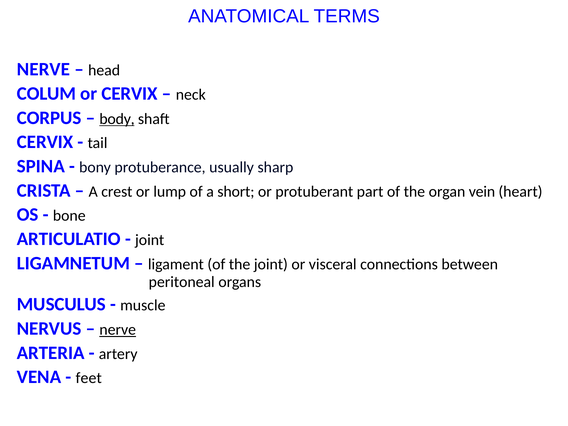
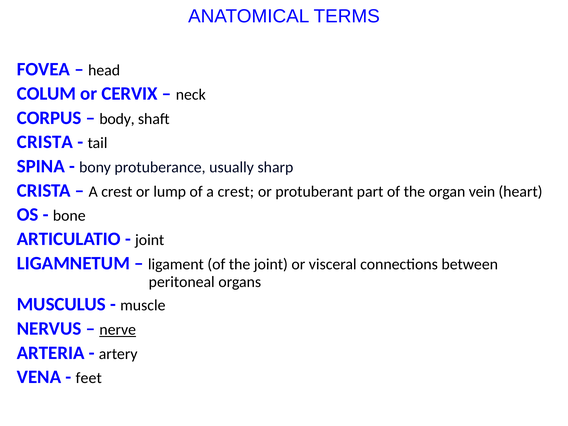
NERVE: NERVE -> FOVEA (43, 69)
body underline: present -> none (117, 119)
CERVIX: CERVIX -> CRISTA (45, 142)
of a short: short -> crest (236, 192)
